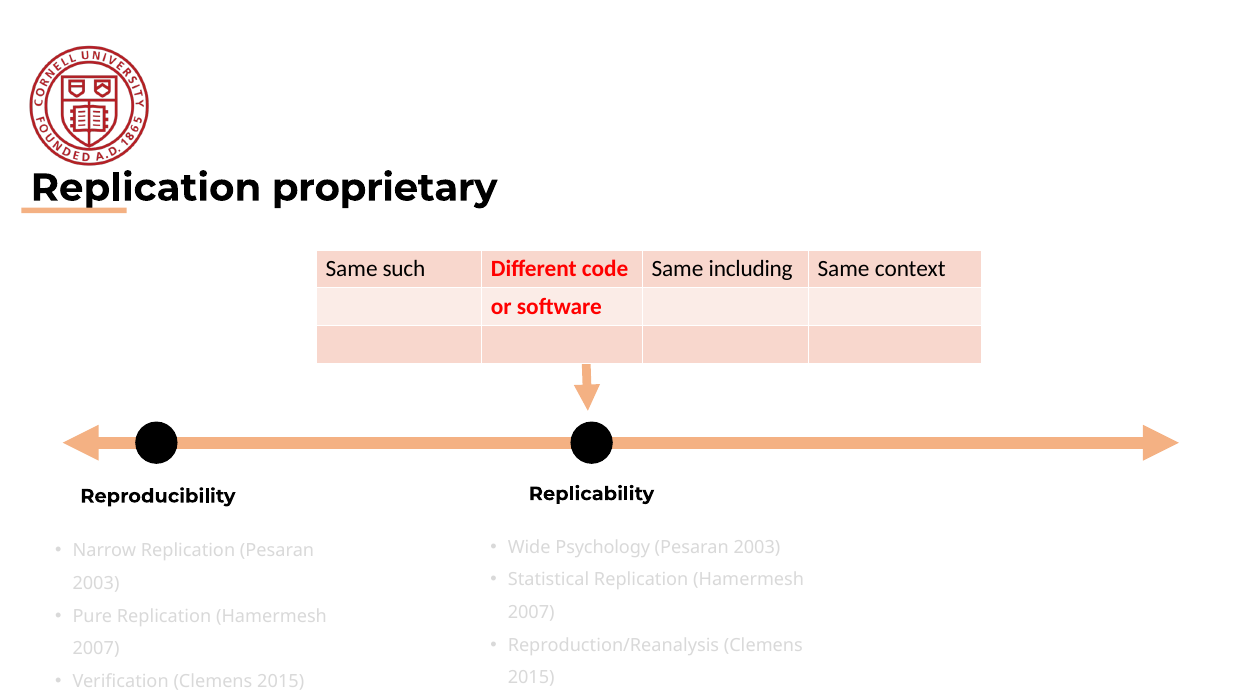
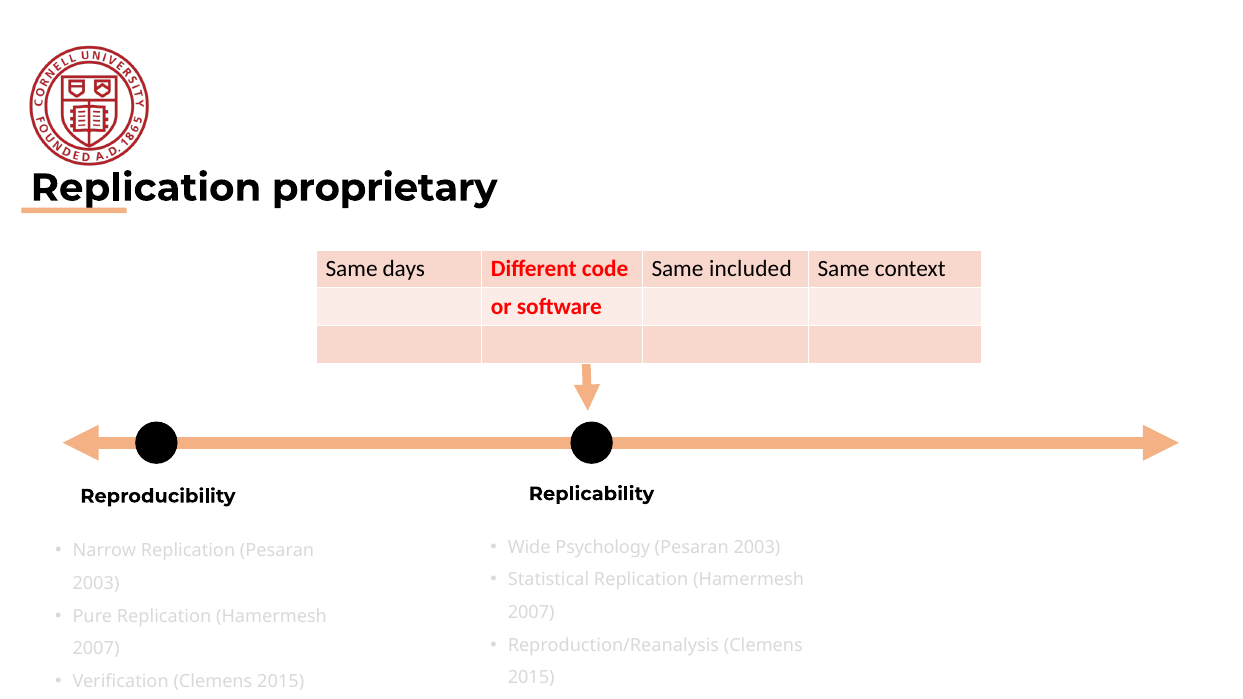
such: such -> days (404, 269)
including: including -> included (750, 269)
